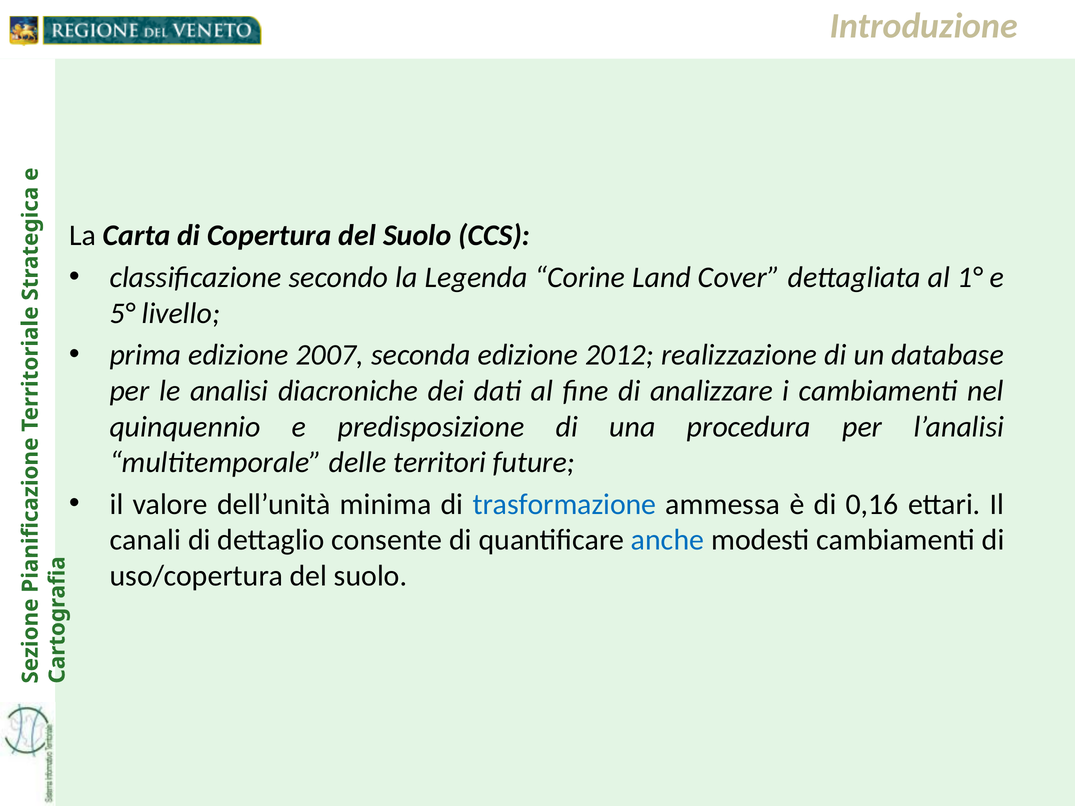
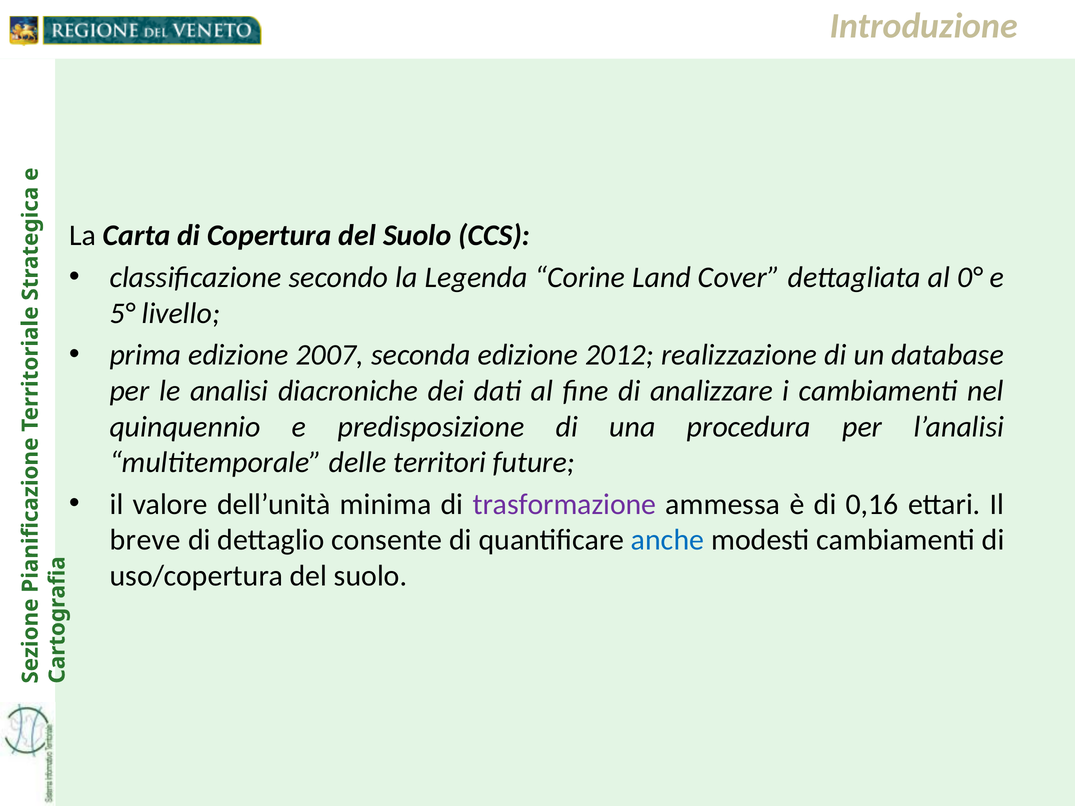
1°: 1° -> 0° (970, 277)
trasformazione colour: blue -> purple (564, 504)
canali: canali -> breve (145, 540)
